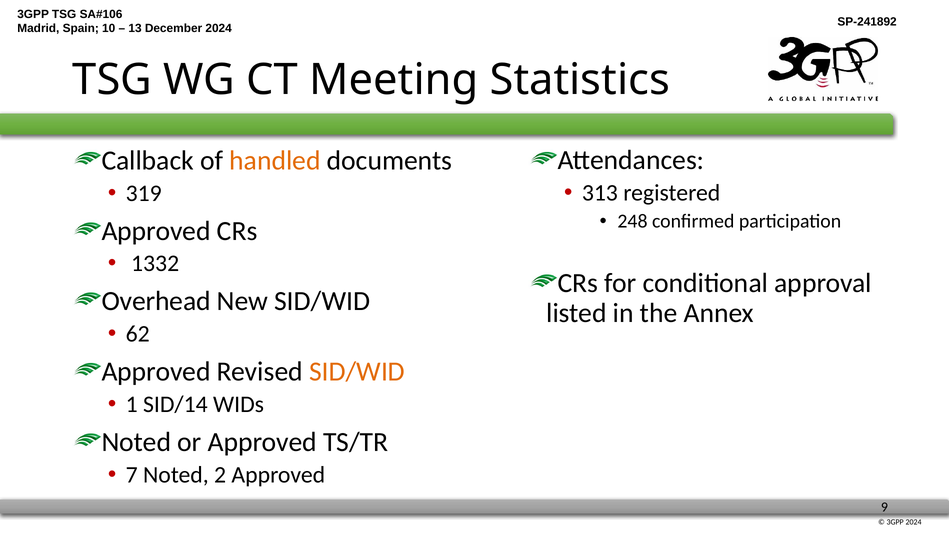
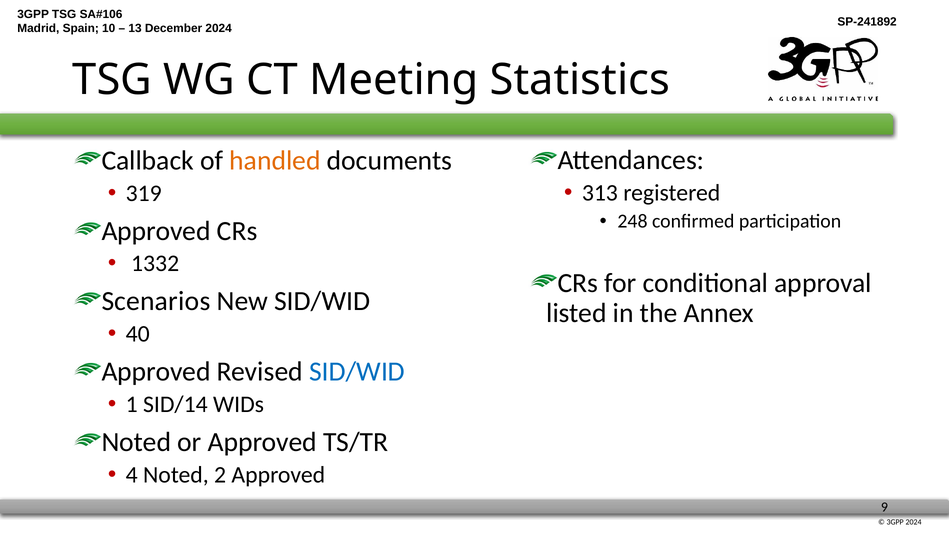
Overhead: Overhead -> Scenarios (156, 301)
62: 62 -> 40 (138, 334)
SID/WID colour: orange -> blue (357, 371)
7: 7 -> 4 (132, 475)
